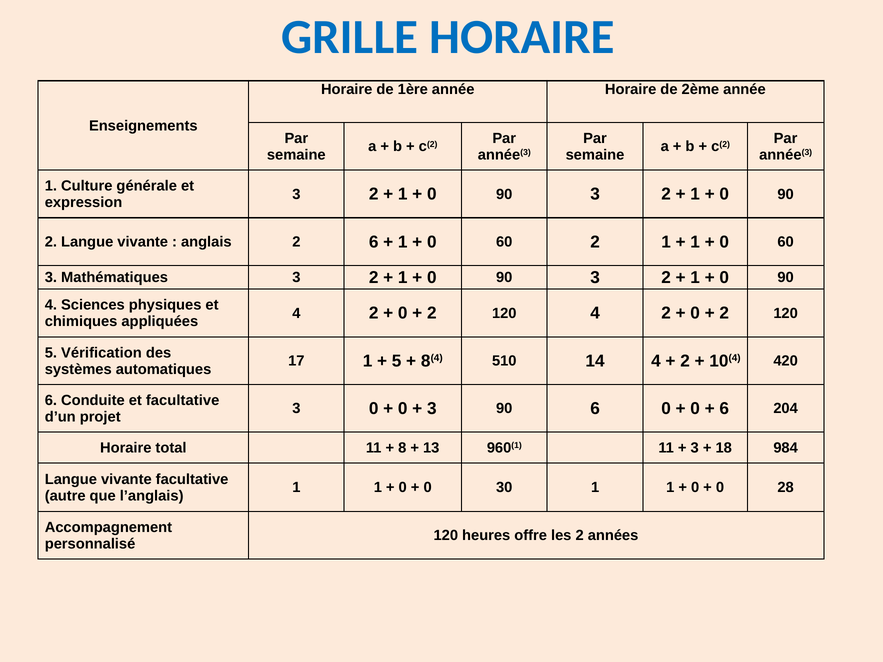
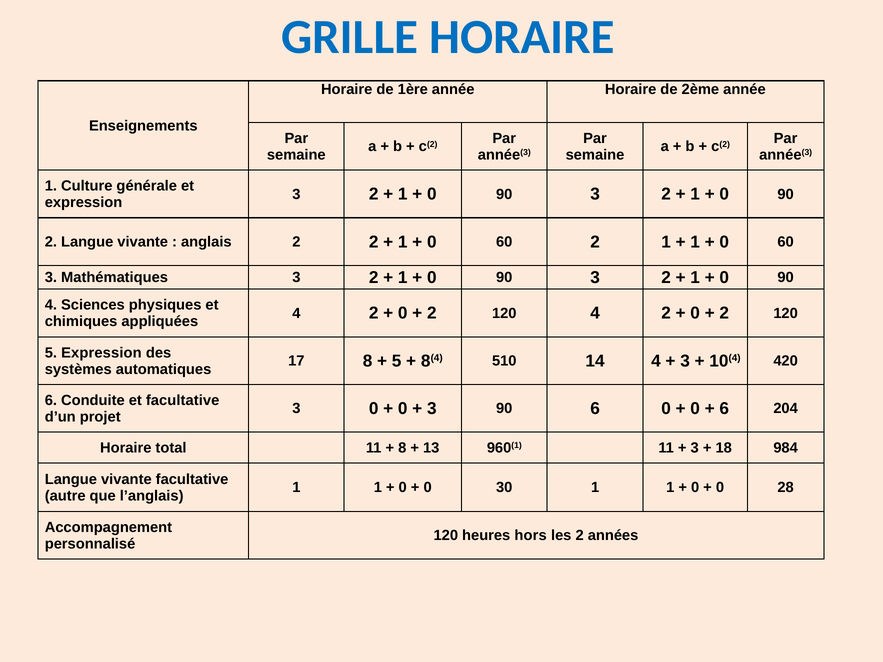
2 6: 6 -> 2 (374, 242)
5 Vérification: Vérification -> Expression (101, 353)
17 1: 1 -> 8 (368, 361)
2: 2 -> 3 (685, 361)
offre: offre -> hors (531, 536)
